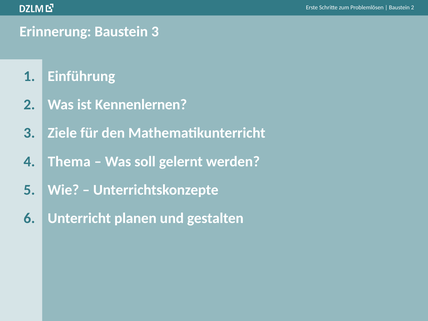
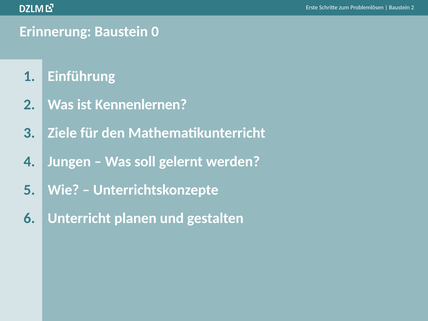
Baustein 3: 3 -> 0 (155, 32)
Thema: Thema -> Jungen (69, 161)
